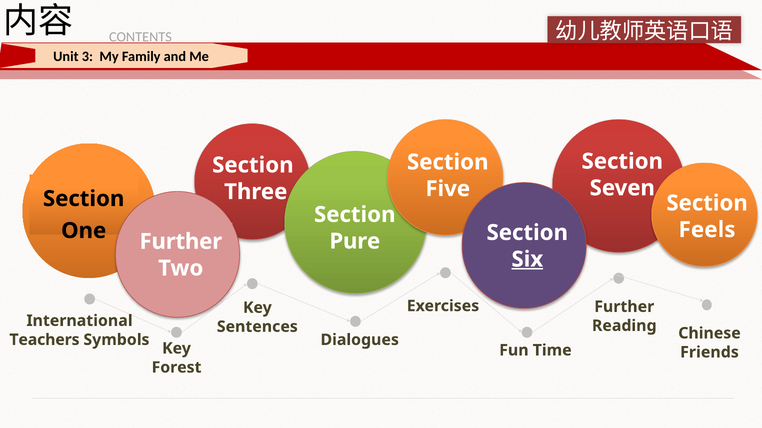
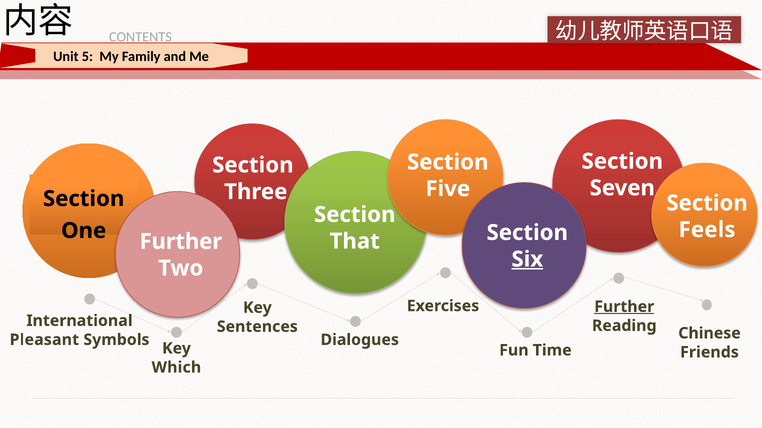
3: 3 -> 5 (87, 57)
Pure: Pure -> That (355, 242)
Further underline: none -> present (624, 307)
Teachers: Teachers -> Pleasant (44, 340)
Forest: Forest -> Which (176, 368)
